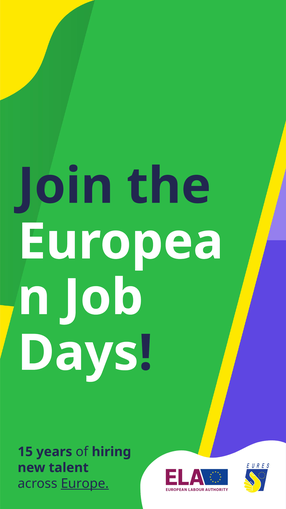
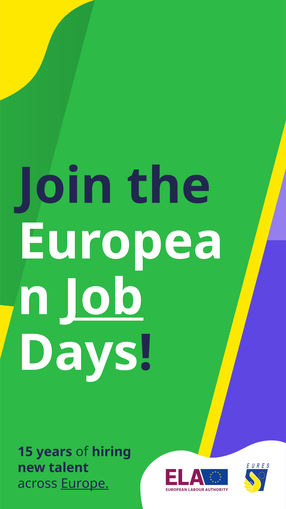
Job underline: none -> present (103, 297)
